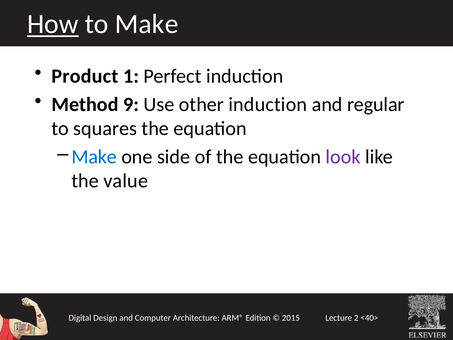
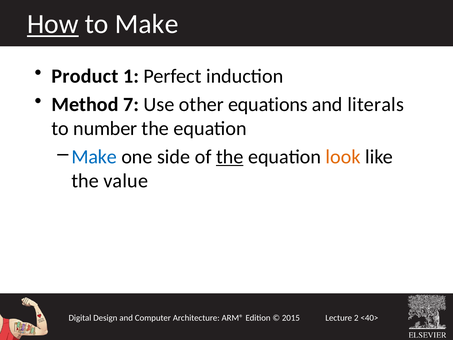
9: 9 -> 7 (131, 104)
other induction: induction -> equations (268, 104)
regular: regular -> literals (376, 104)
squares: squares -> number (105, 128)
the underline: none -> present (230, 157)
look colour: purple -> orange (343, 157)
